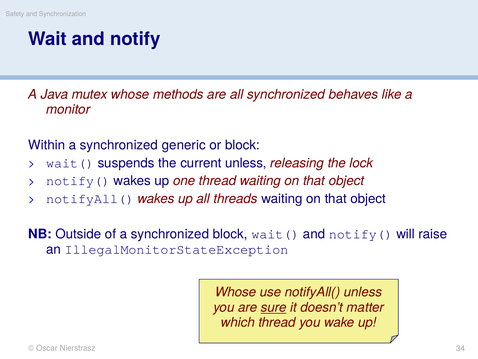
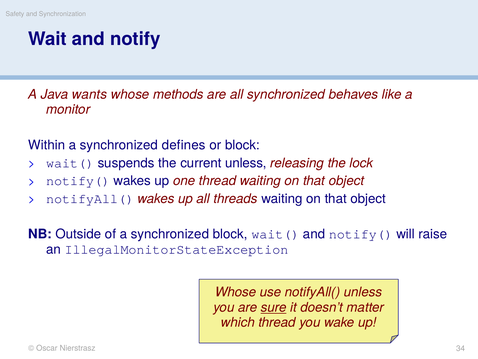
mutex: mutex -> wants (89, 94)
generic: generic -> defines (184, 145)
